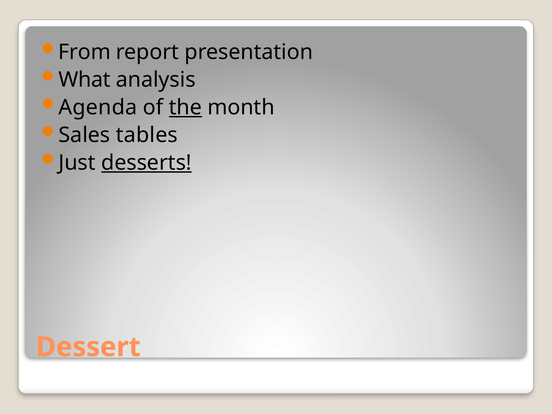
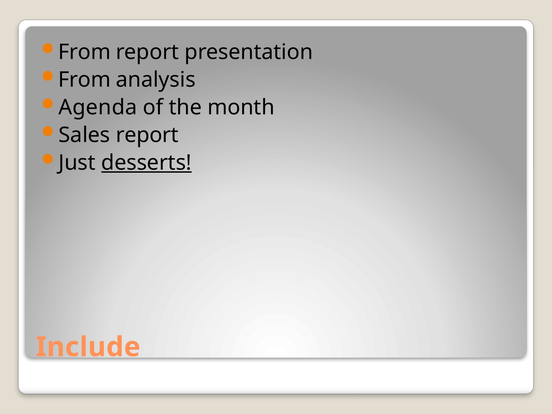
What: What -> From (85, 80)
the underline: present -> none (185, 107)
Sales tables: tables -> report (147, 135)
Dessert: Dessert -> Include (88, 347)
